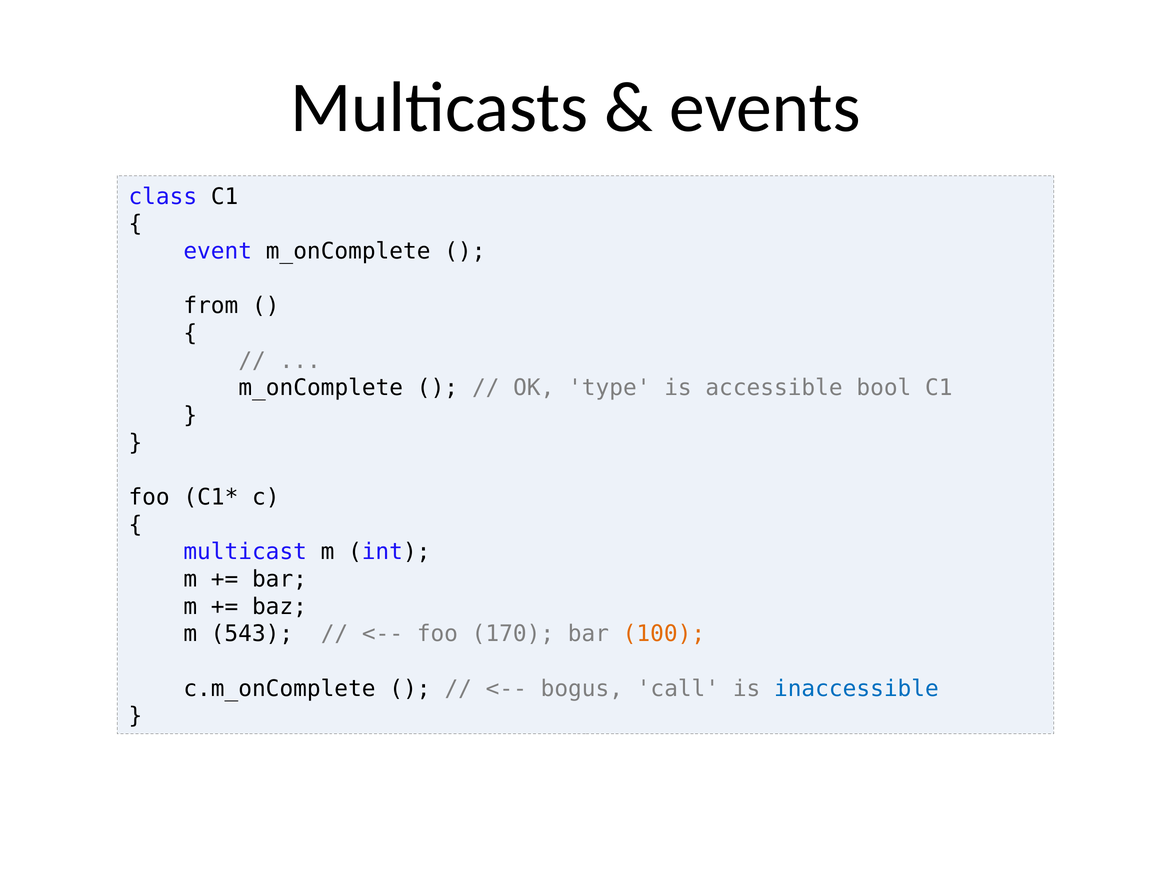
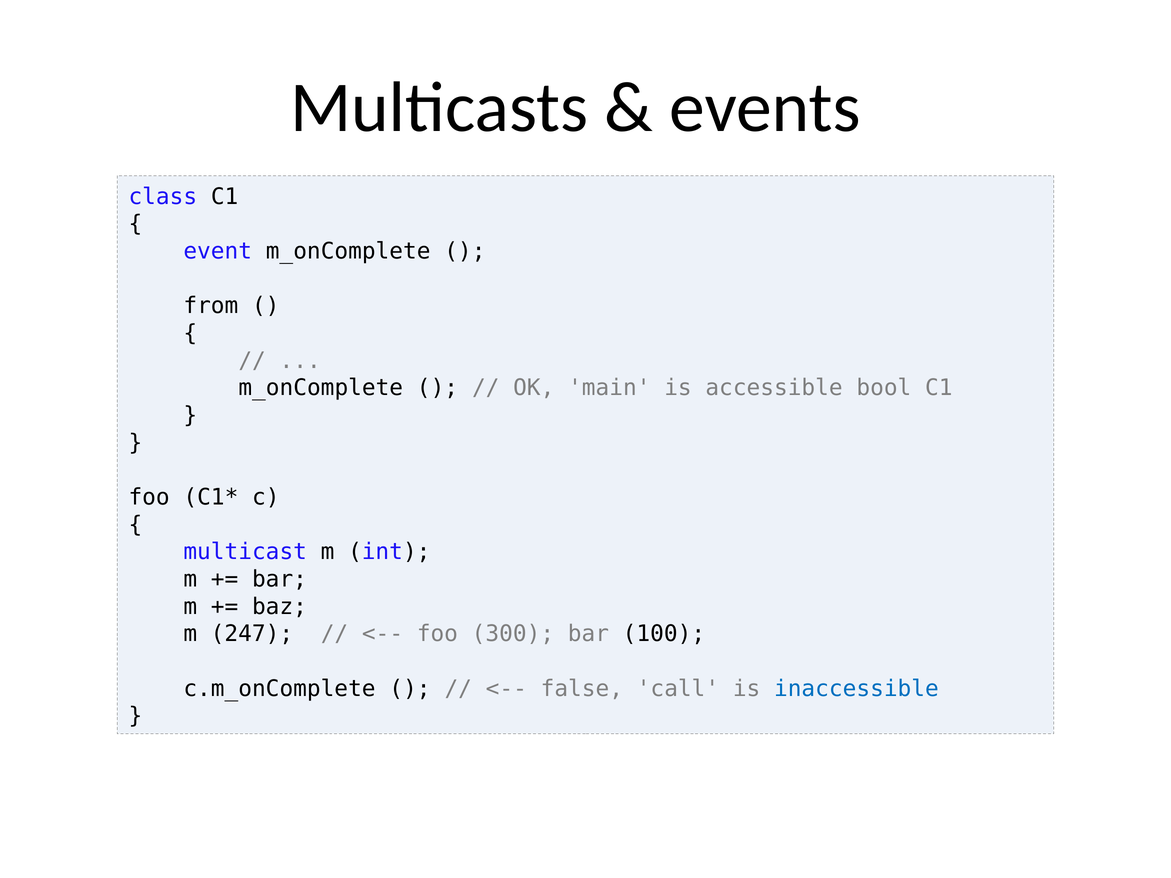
type: type -> main (609, 388)
543: 543 -> 247 (252, 634)
170: 170 -> 300 (513, 634)
100 colour: orange -> black (664, 634)
bogus: bogus -> false (582, 689)
